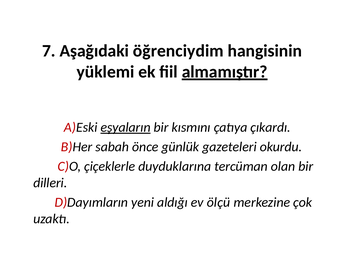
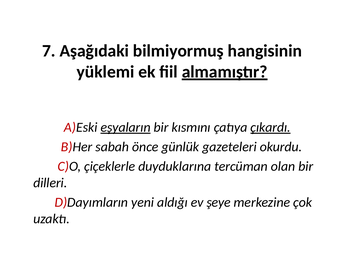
öğrenciydim: öğrenciydim -> bilmiyormuş (178, 51)
çıkardı underline: none -> present (271, 127)
ölçü: ölçü -> şeye (219, 202)
